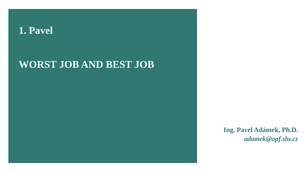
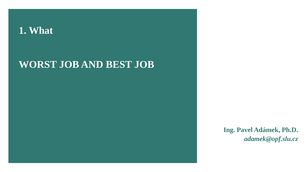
1 Pavel: Pavel -> What (41, 31)
